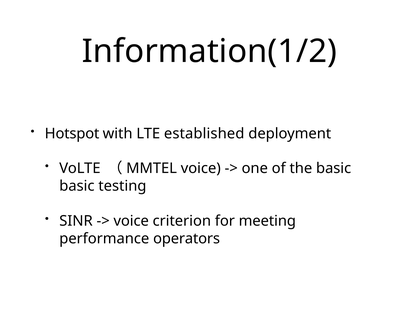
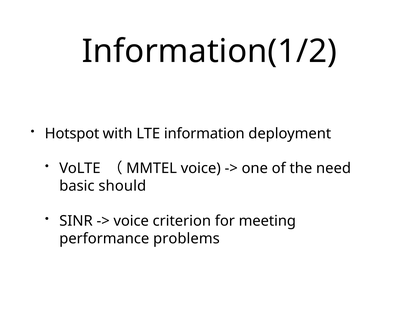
established: established -> information (204, 134)
the basic: basic -> need (334, 169)
testing: testing -> should (122, 186)
operators: operators -> problems (186, 239)
